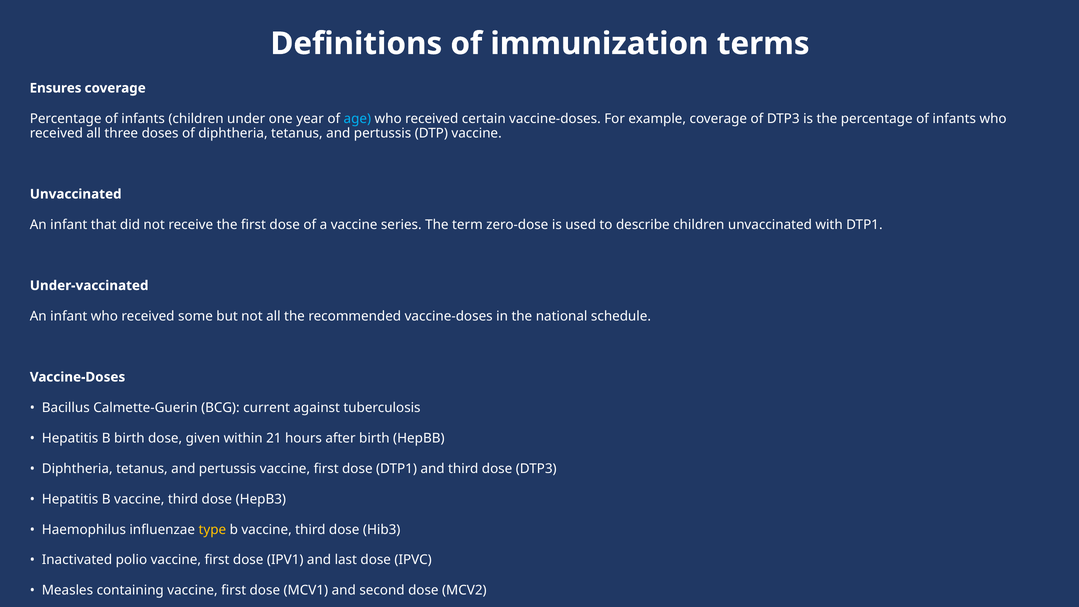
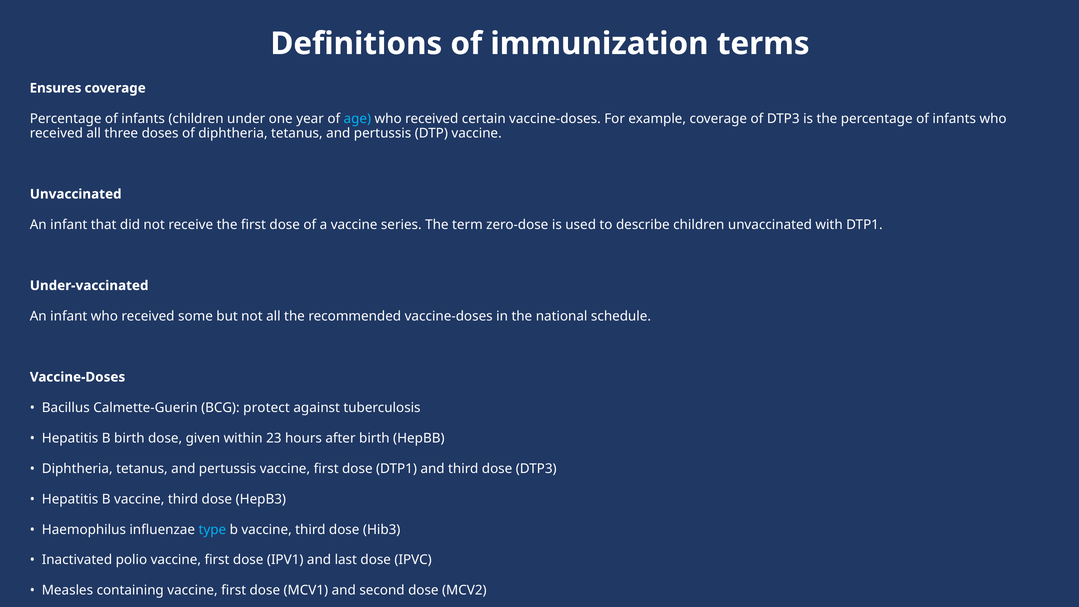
BCG current: current -> protect (267, 408)
21: 21 -> 23 (274, 438)
type colour: yellow -> light blue (212, 529)
